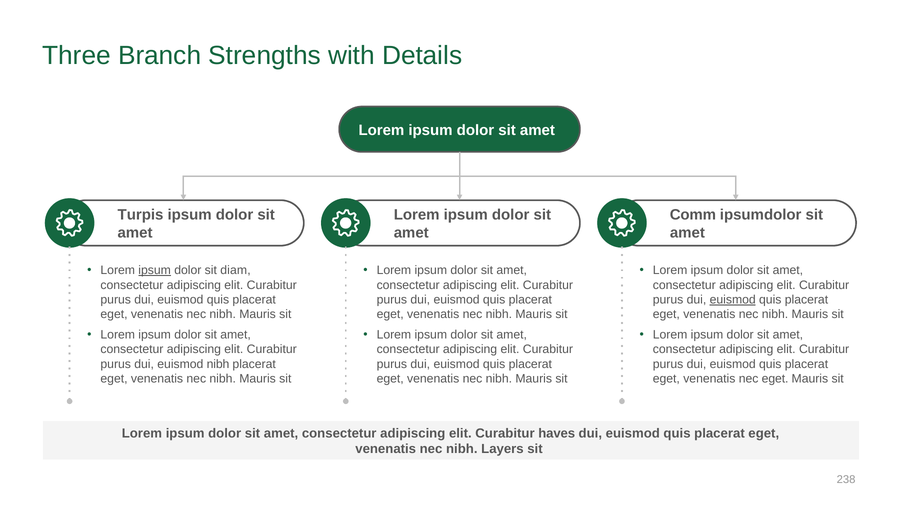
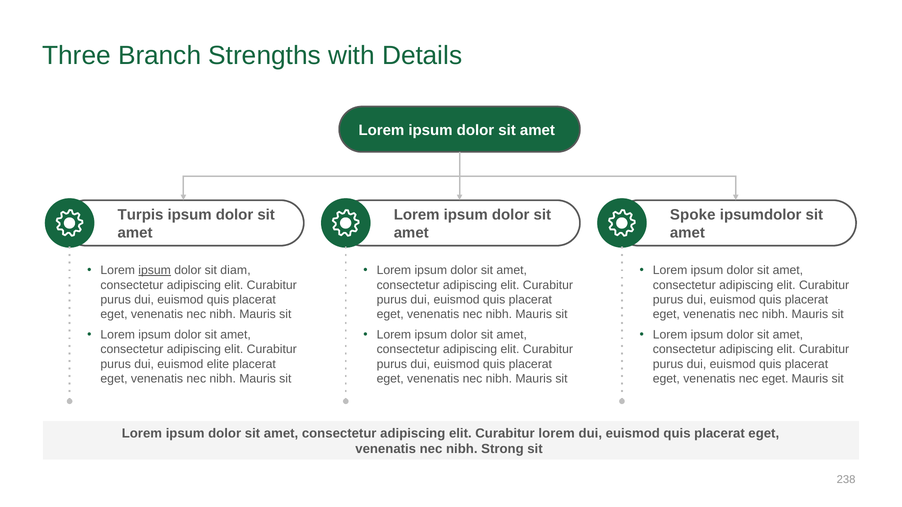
Comm: Comm -> Spoke (693, 215)
euismod underline: present -> none (733, 300)
euismod nibh: nibh -> elite (218, 364)
Curabitur haves: haves -> lorem (557, 434)
Layers: Layers -> Strong (502, 449)
